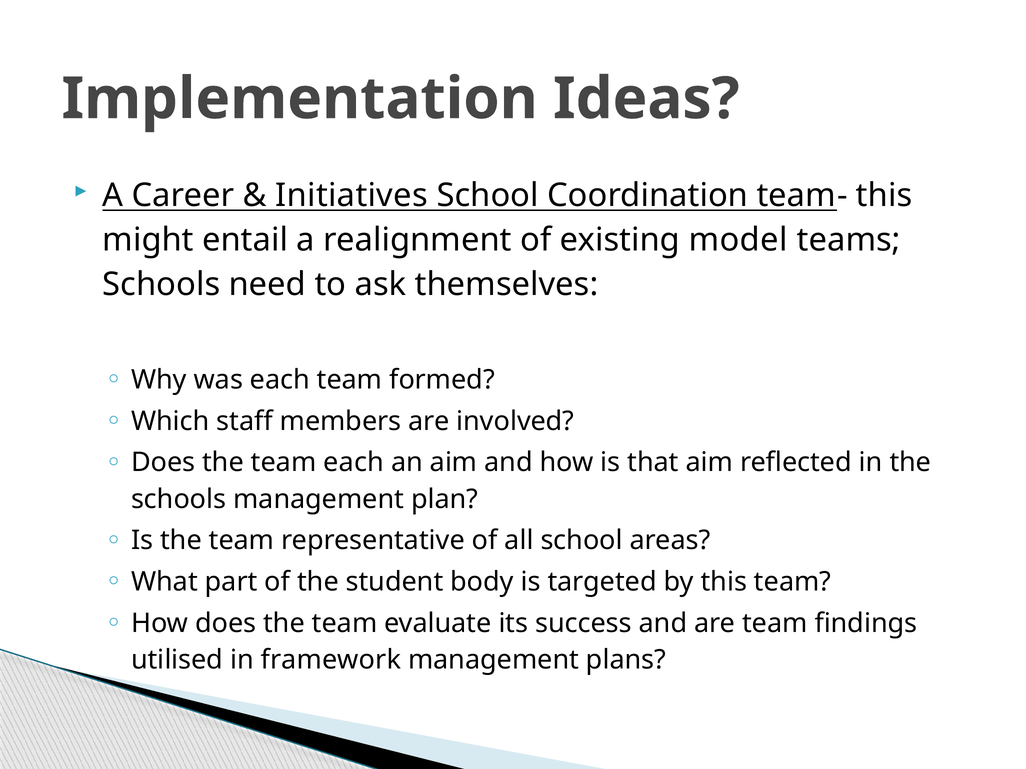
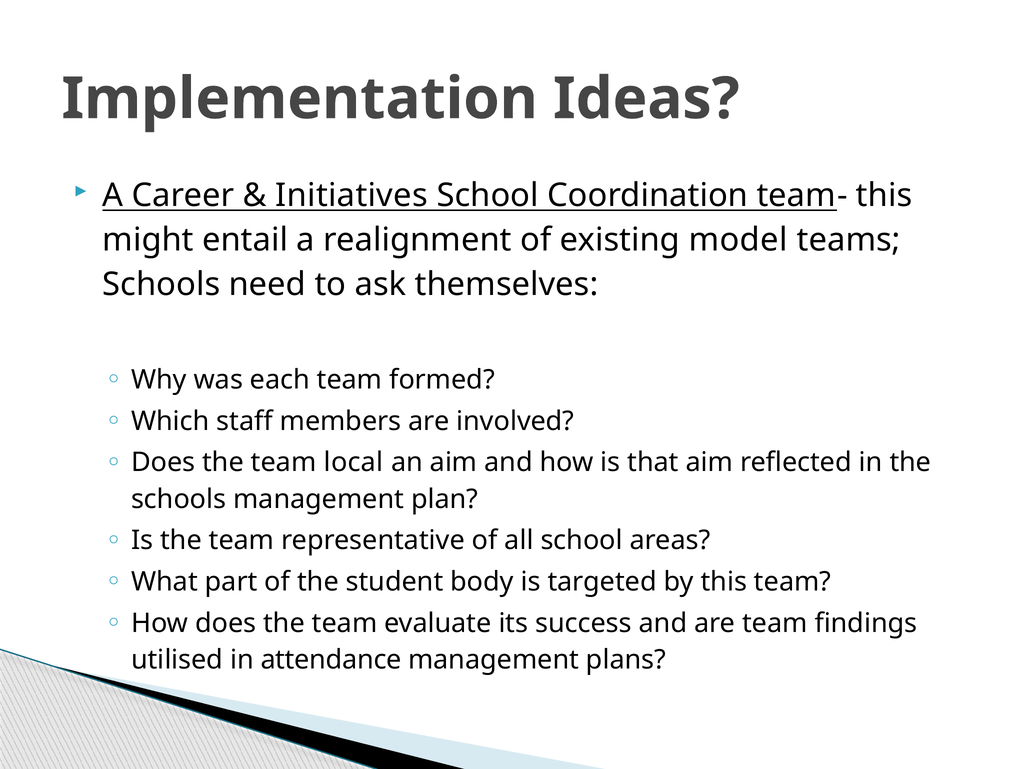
team each: each -> local (354, 463)
framework: framework -> attendance (331, 660)
